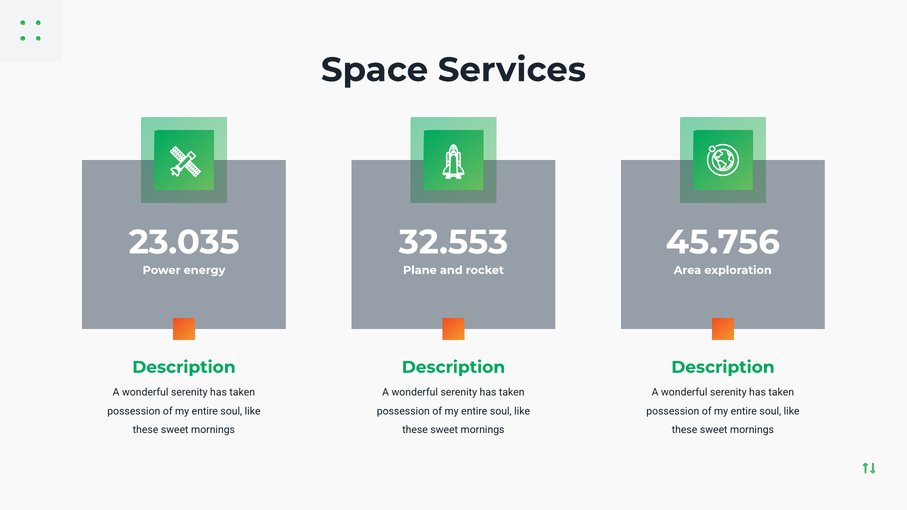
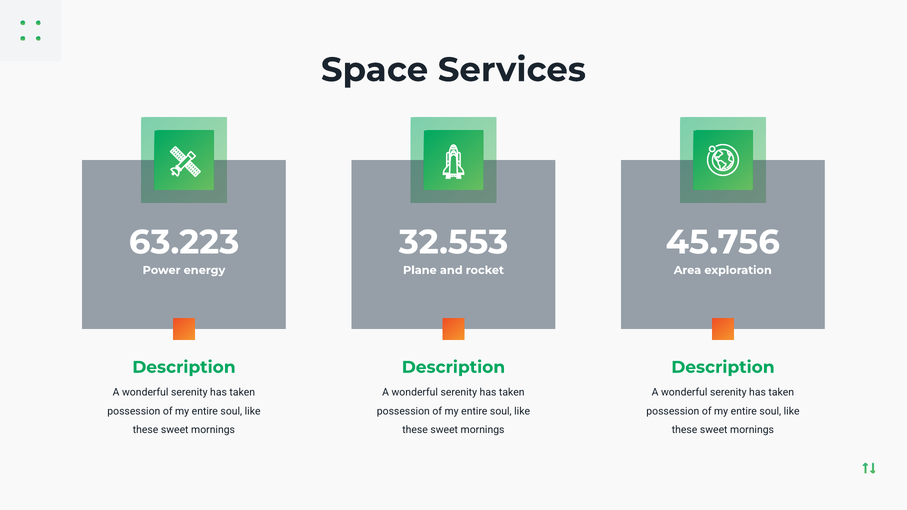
23.035: 23.035 -> 63.223 (184, 242)
